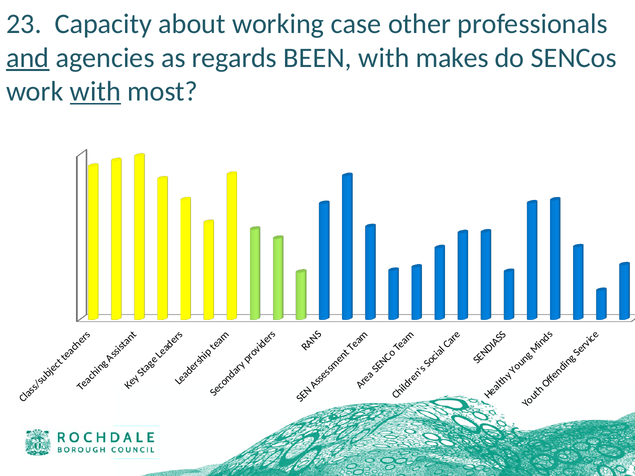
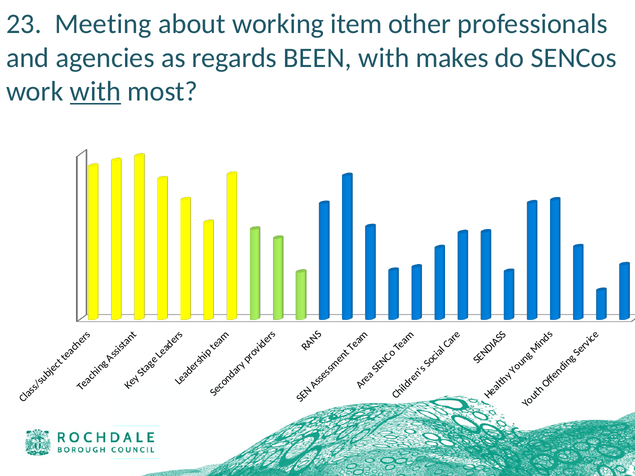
Capacity: Capacity -> Meeting (103, 24)
case: case -> item (356, 24)
and underline: present -> none (28, 58)
